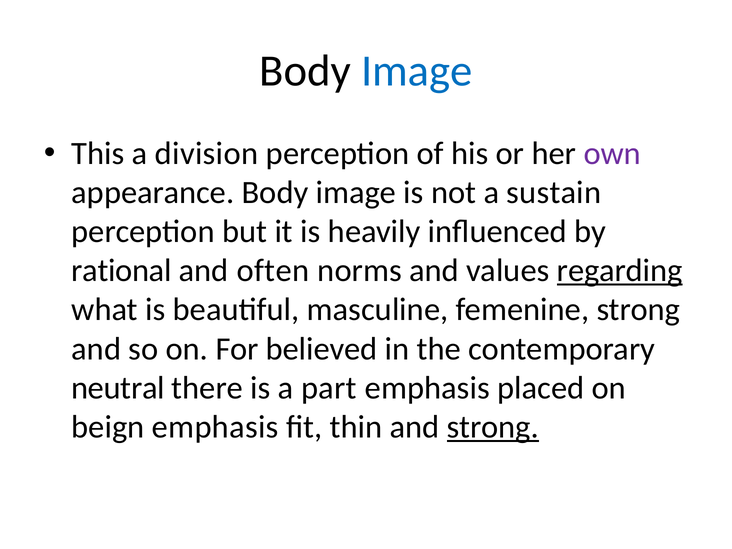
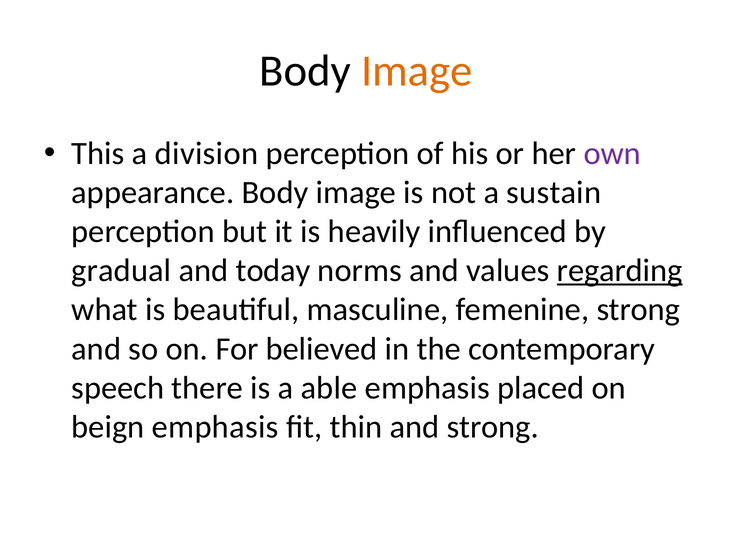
Image colour: blue -> orange (417, 71)
rational: rational -> gradual (121, 271)
often: often -> today (273, 271)
neutral: neutral -> speech (118, 388)
part: part -> able (329, 388)
strong underline: present -> none (493, 427)
